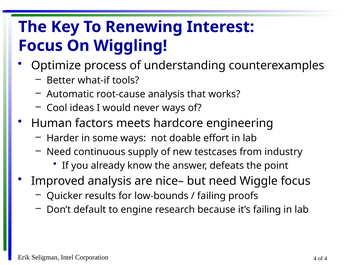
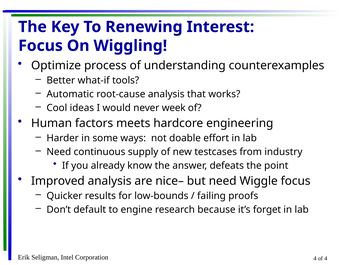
never ways: ways -> week (174, 108)
it’s failing: failing -> forget (267, 209)
